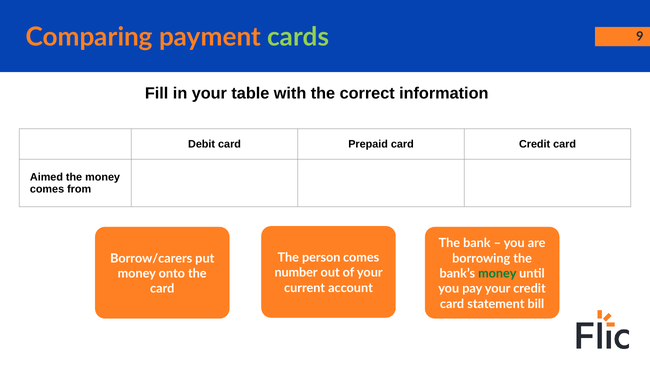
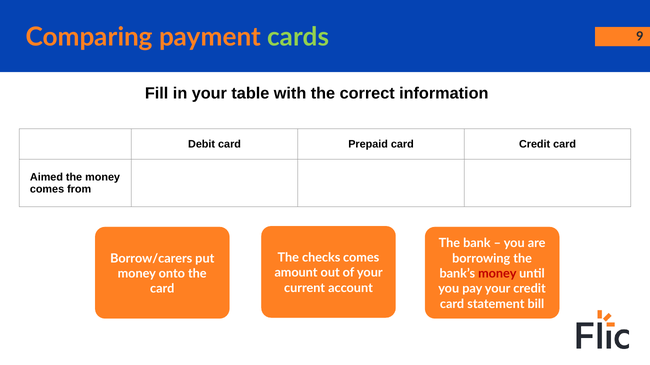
person: person -> checks (321, 258)
number: number -> amount (296, 273)
money colour: green -> red (497, 274)
